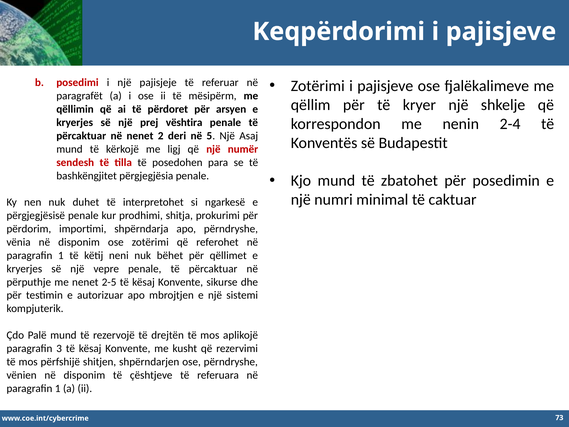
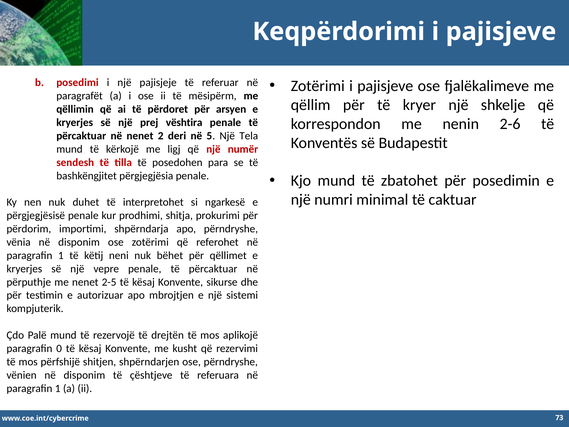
2-4: 2-4 -> 2-6 (510, 124)
Asaj: Asaj -> Tela (249, 136)
3: 3 -> 0 (59, 348)
